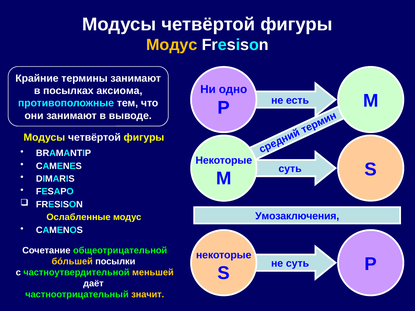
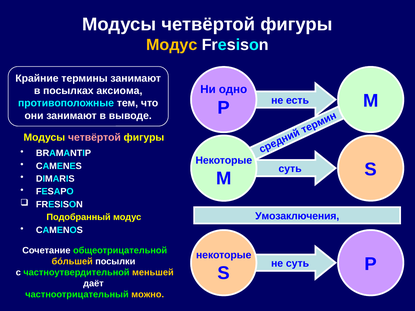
четвёртой colour: white -> pink (94, 138)
Ослабленные: Ослабленные -> Подобранный (79, 217)
значит: значит -> можно (148, 295)
